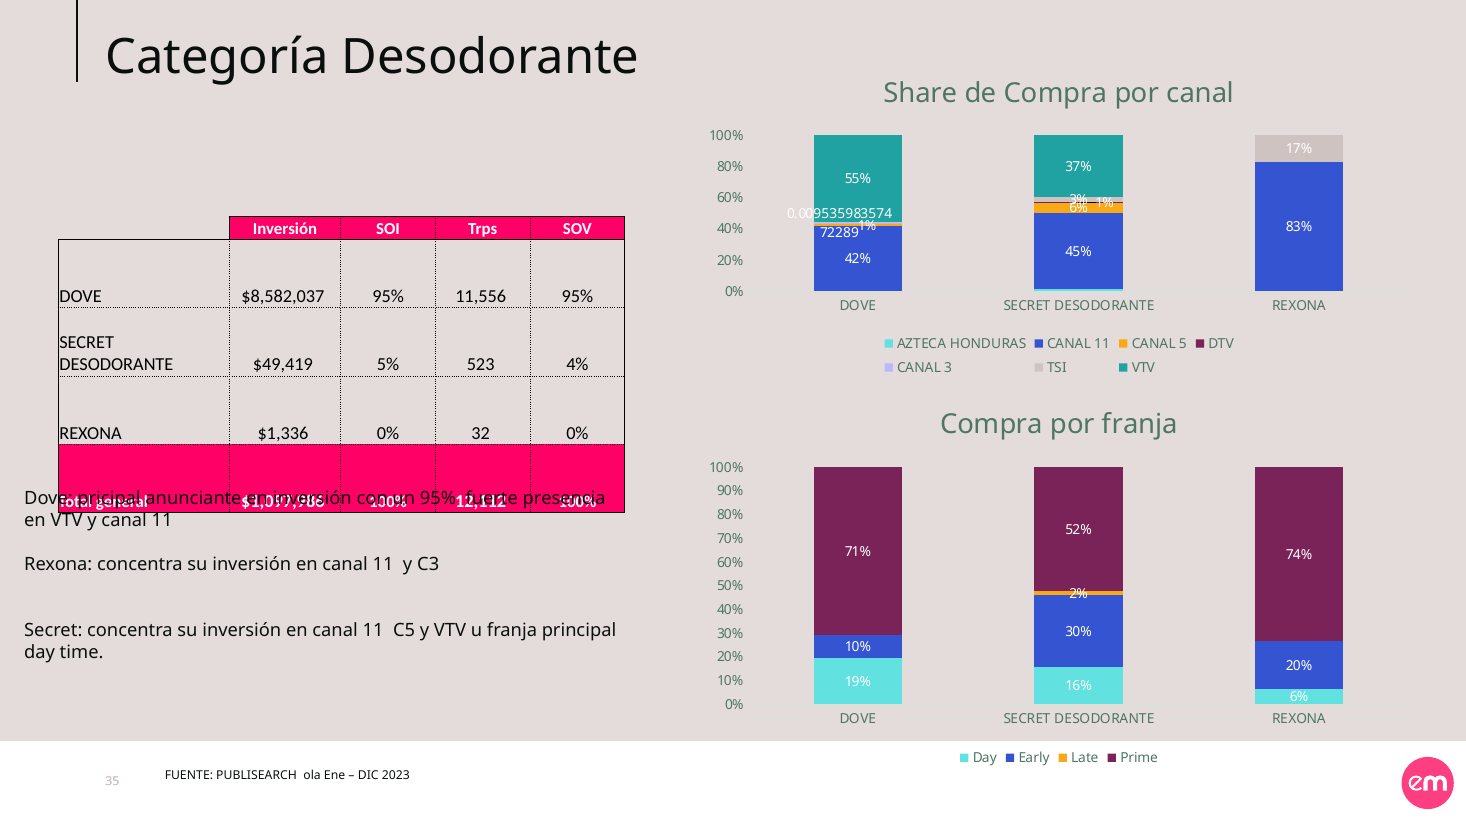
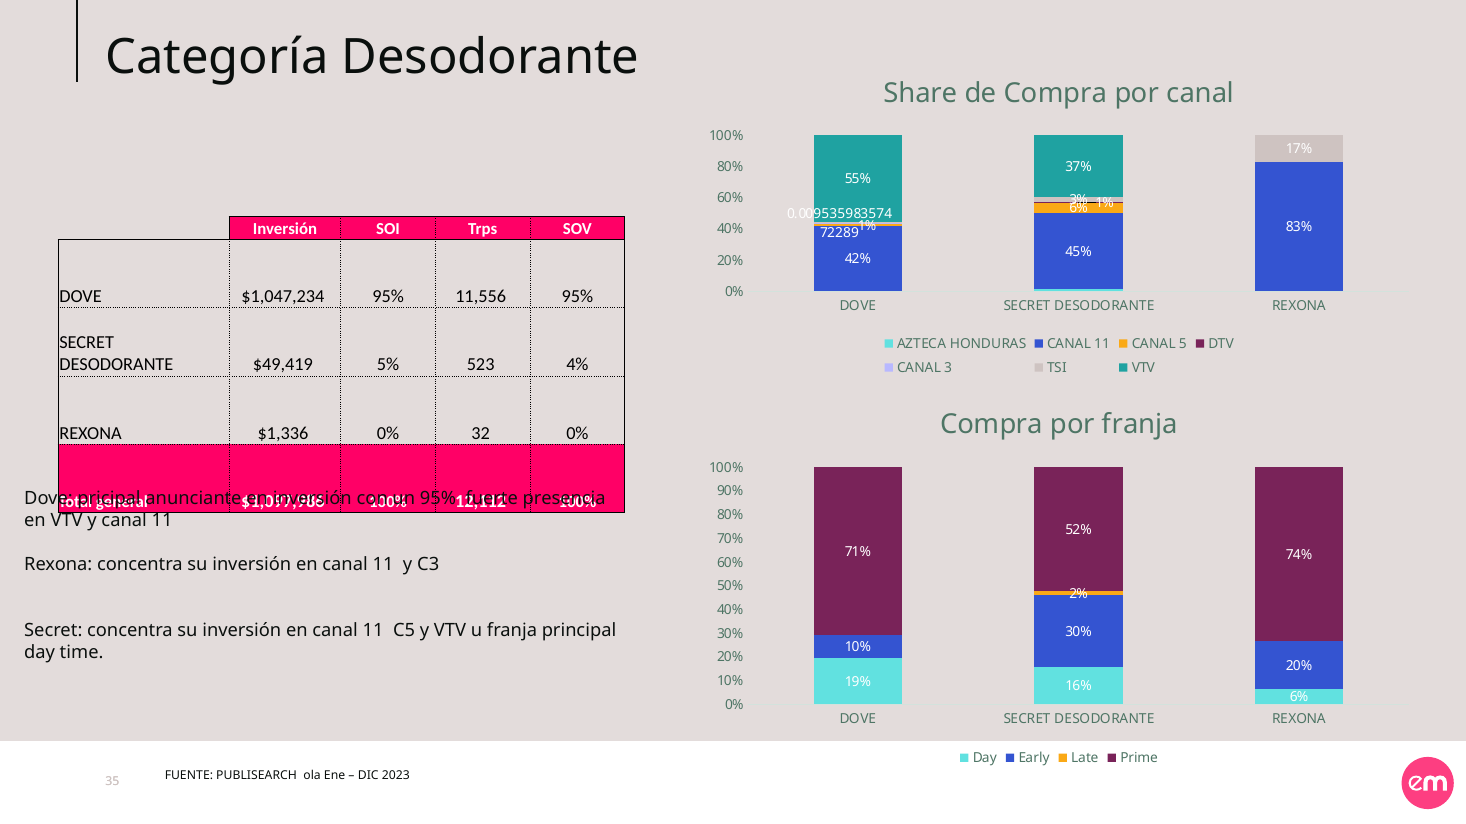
$8,582,037: $8,582,037 -> $1,047,234 (283, 297)
